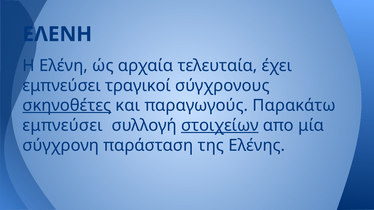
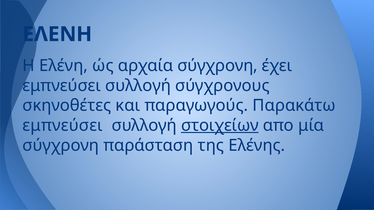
αρχαία τελευταία: τελευταία -> σύγχρονη (217, 66)
τραγικοί: τραγικοί -> συλλογή (138, 86)
σκηνοθέτες underline: present -> none (67, 106)
